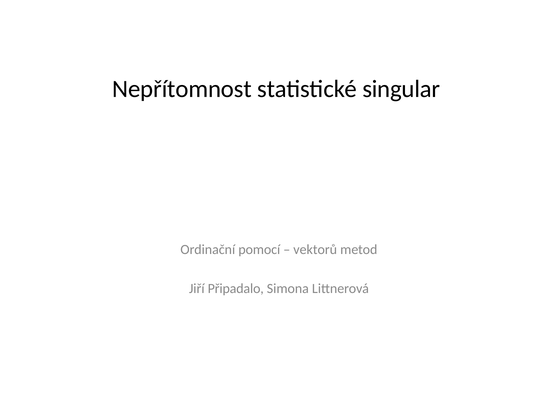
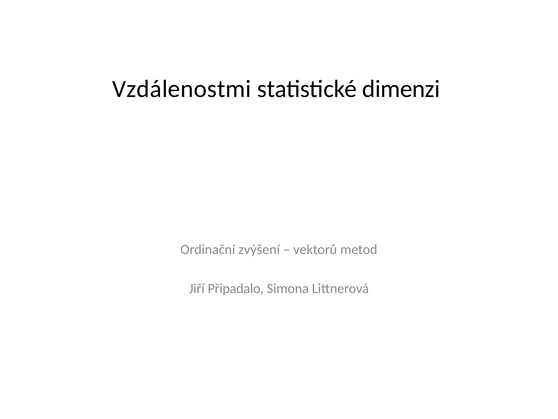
Nepřítomnost: Nepřítomnost -> Vzdálenostmi (182, 89)
singular: singular -> dimenzi (401, 89)
pomocí: pomocí -> zvýšení (259, 249)
